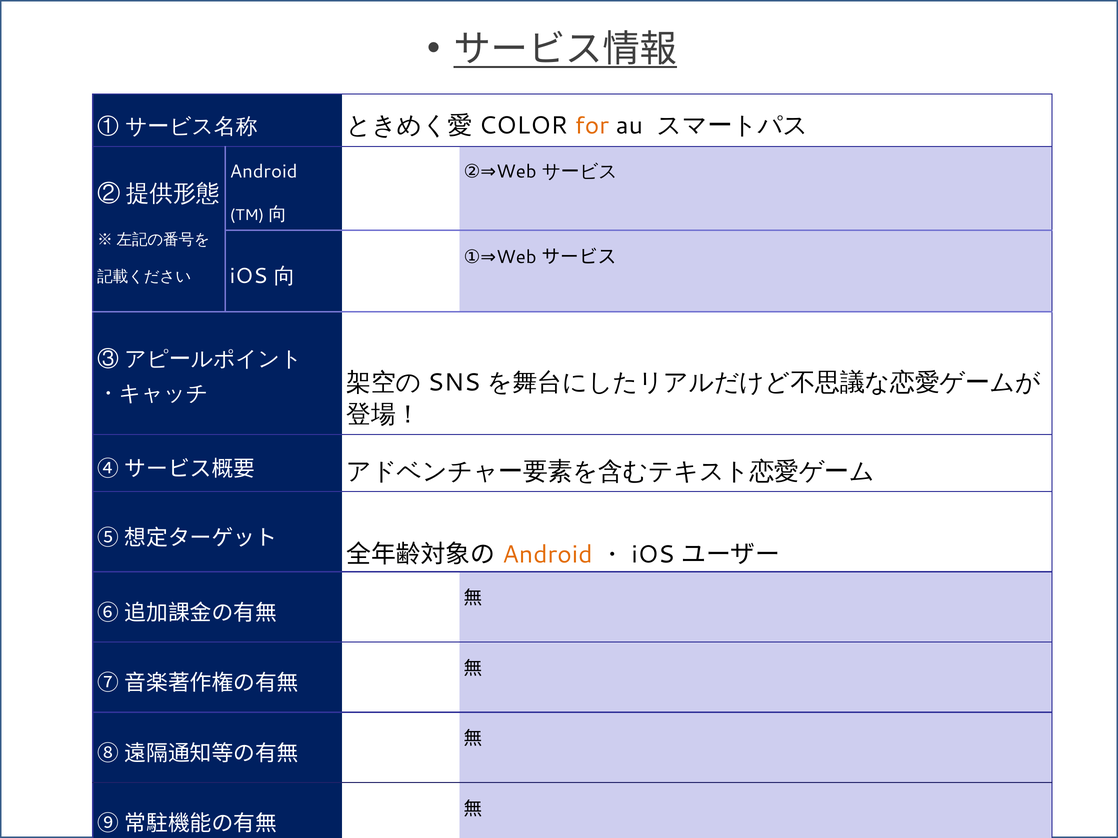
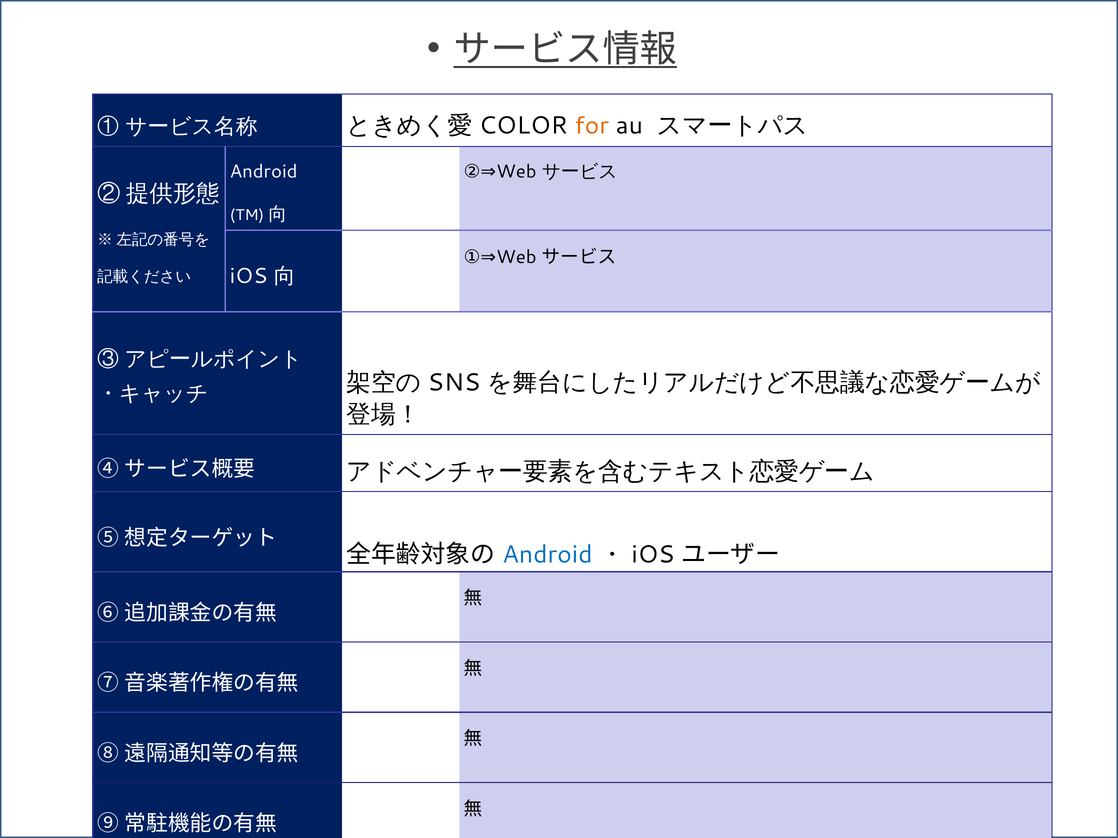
Android colour: orange -> blue (547, 555)
